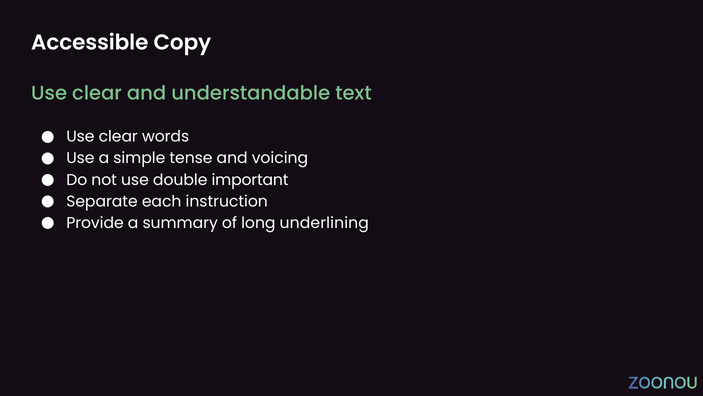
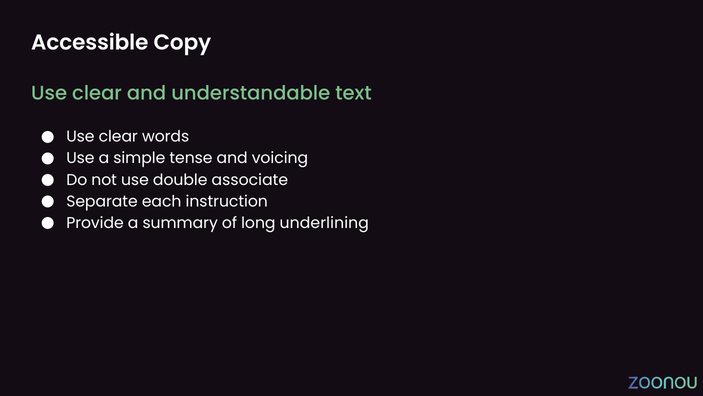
important: important -> associate (250, 180)
